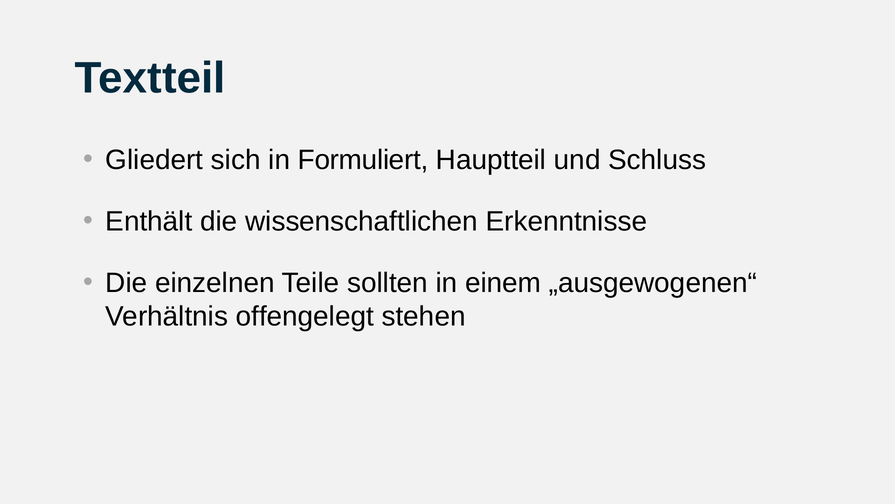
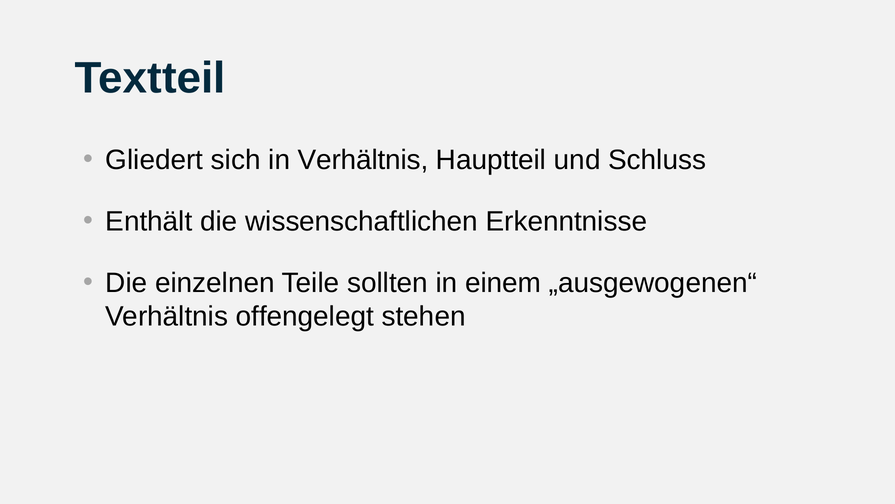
in Formuliert: Formuliert -> Verhältnis (363, 160)
